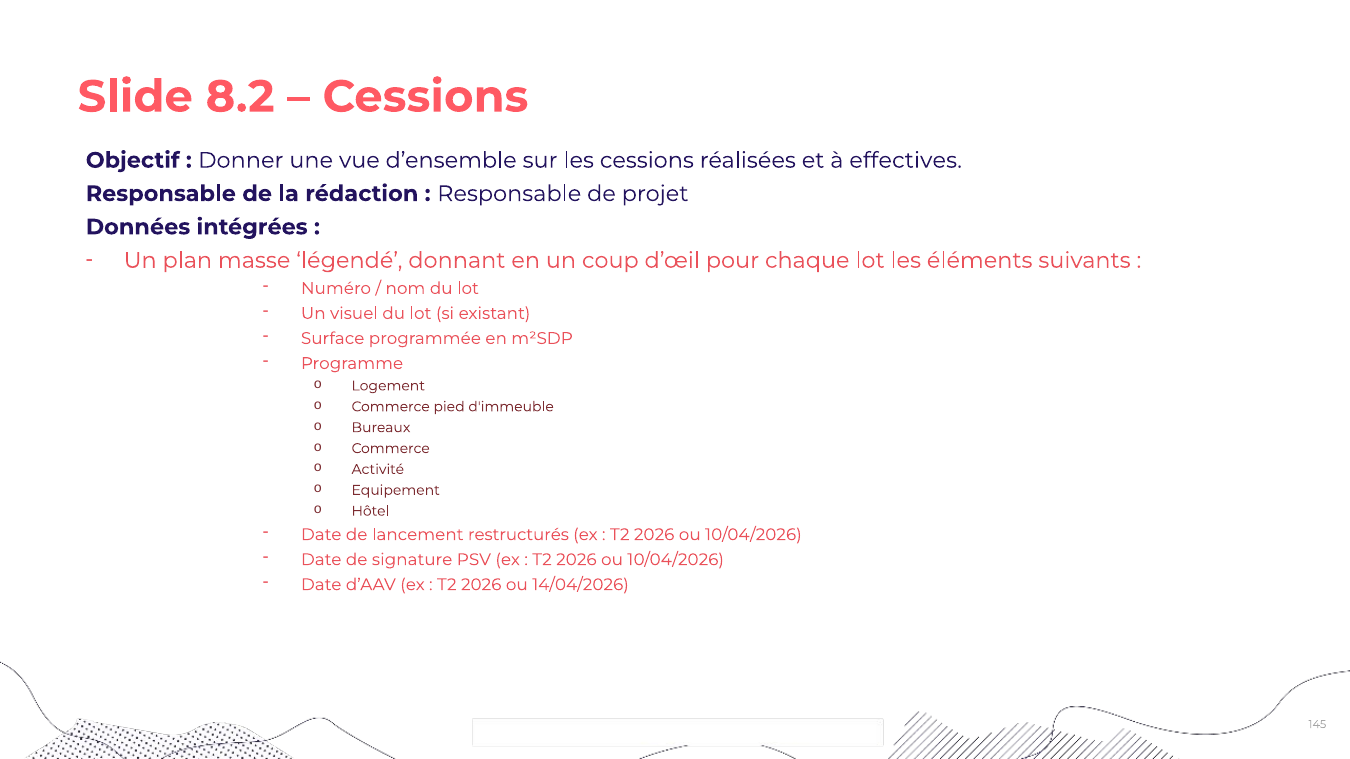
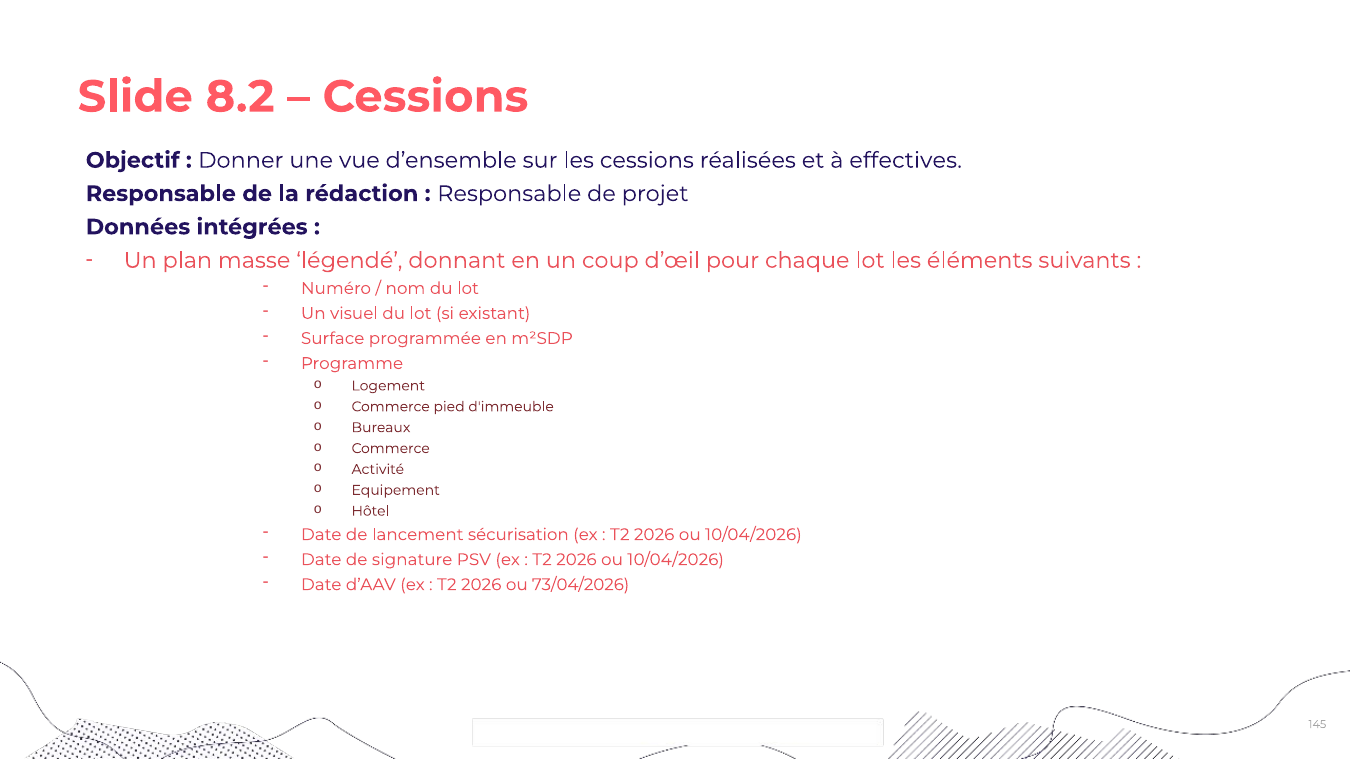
restructurés: restructurés -> sécurisation (518, 535)
14/04/2026: 14/04/2026 -> 73/04/2026 (581, 585)
